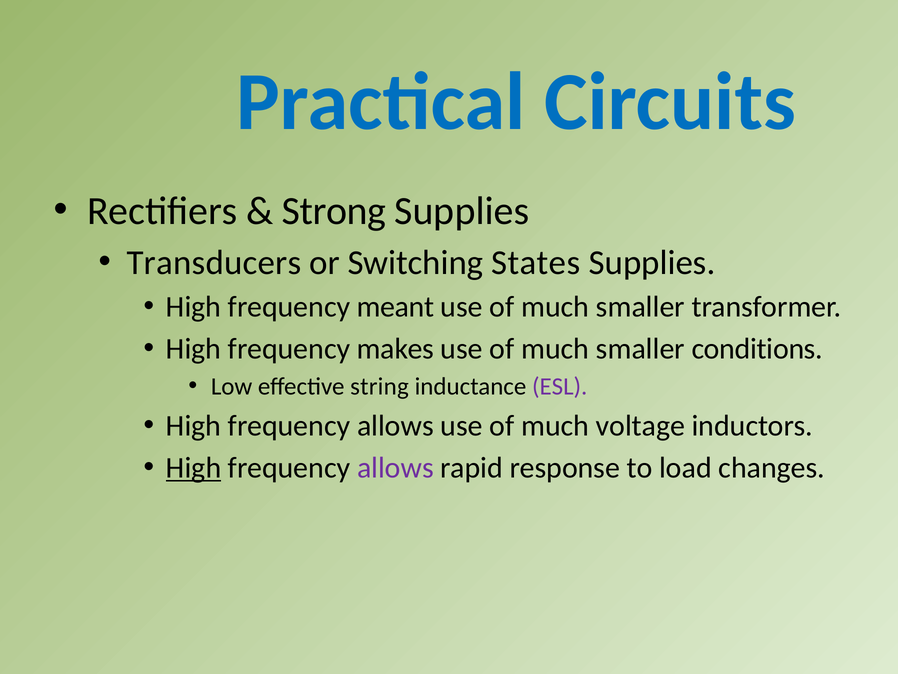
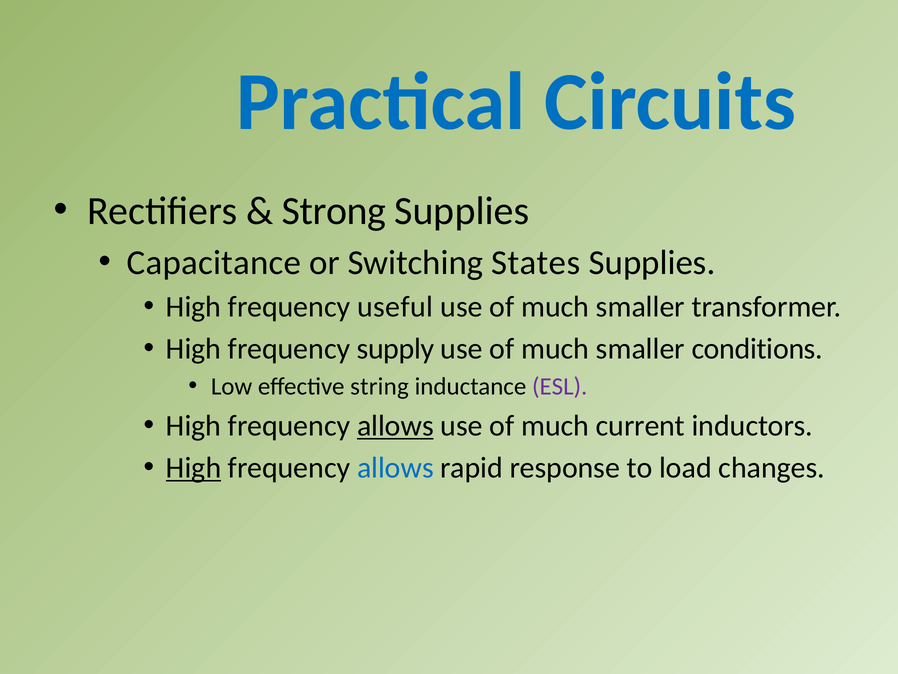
Transducers: Transducers -> Capacitance (214, 262)
meant: meant -> useful (395, 307)
makes: makes -> supply (396, 349)
allows underline: none -> present (395, 426)
voltage: voltage -> current (640, 426)
allows colour: purple -> blue (395, 467)
